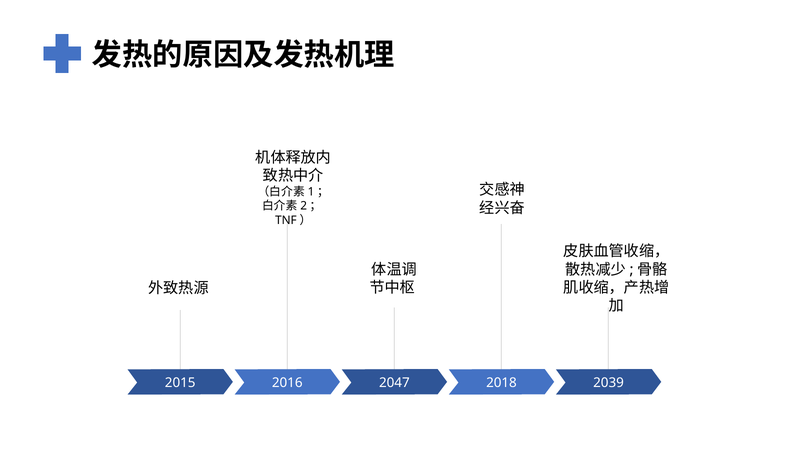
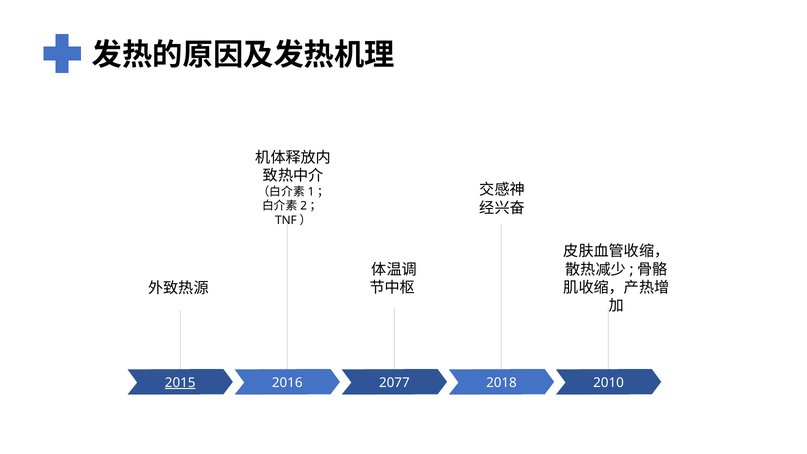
2015 underline: none -> present (180, 383)
2047: 2047 -> 2077 (394, 383)
2039: 2039 -> 2010 (609, 383)
